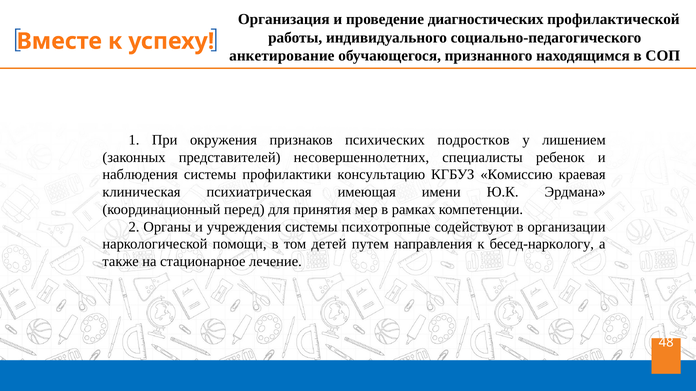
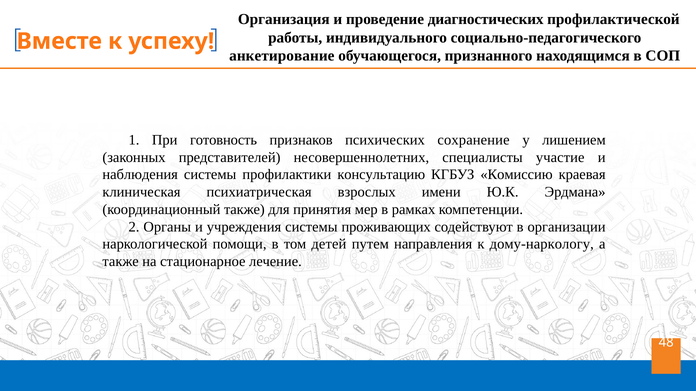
окружения: окружения -> готовность (224, 140)
подростков: подростков -> сохранение (474, 140)
ребенок: ребенок -> участие (560, 157)
имеющая: имеющая -> взрослых (367, 192)
координационный перед: перед -> также (244, 210)
психотропные: психотропные -> проживающих (386, 227)
бесед-наркологу: бесед-наркологу -> дому-наркологу (542, 244)
